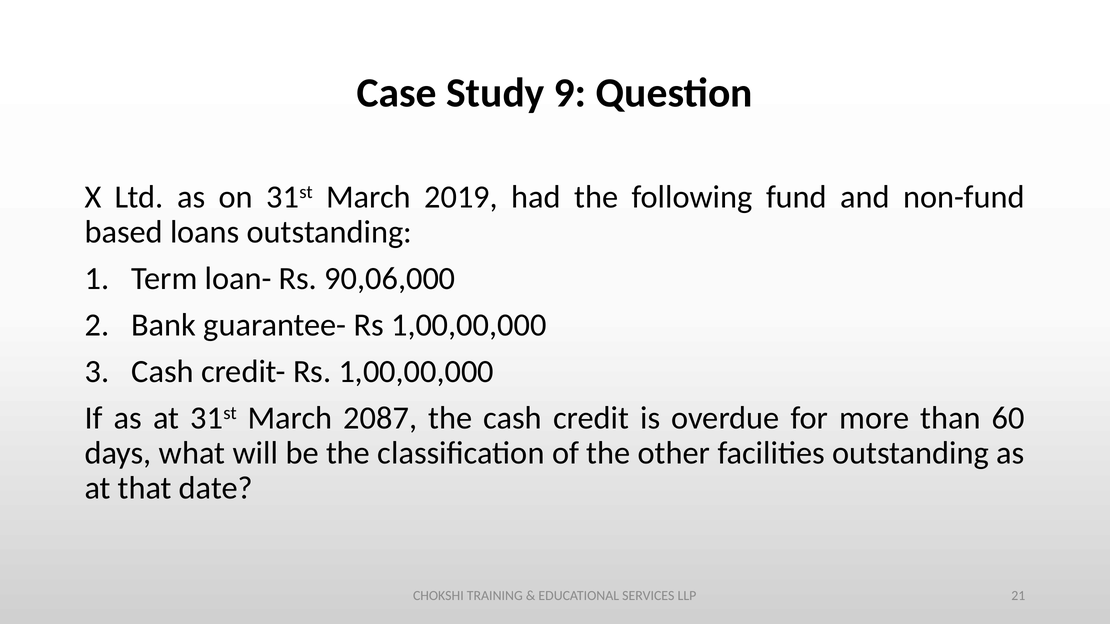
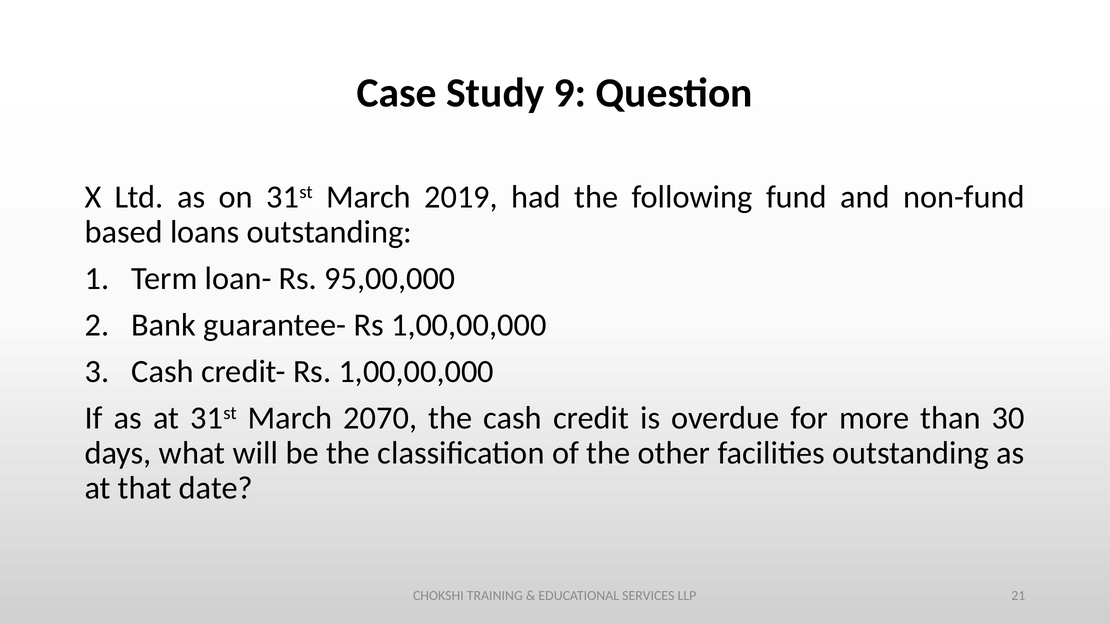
90,06,000: 90,06,000 -> 95,00,000 (390, 279)
2087: 2087 -> 2070 (380, 418)
60: 60 -> 30 (1008, 418)
